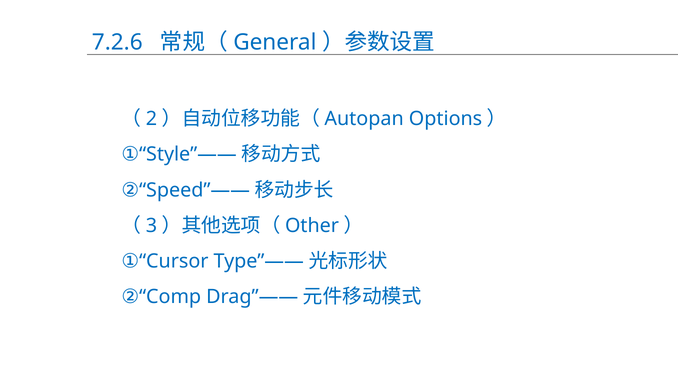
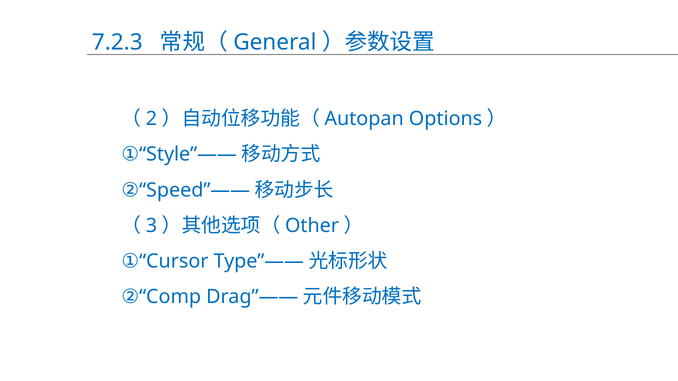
7.2.6: 7.2.6 -> 7.2.3 (117, 42)
